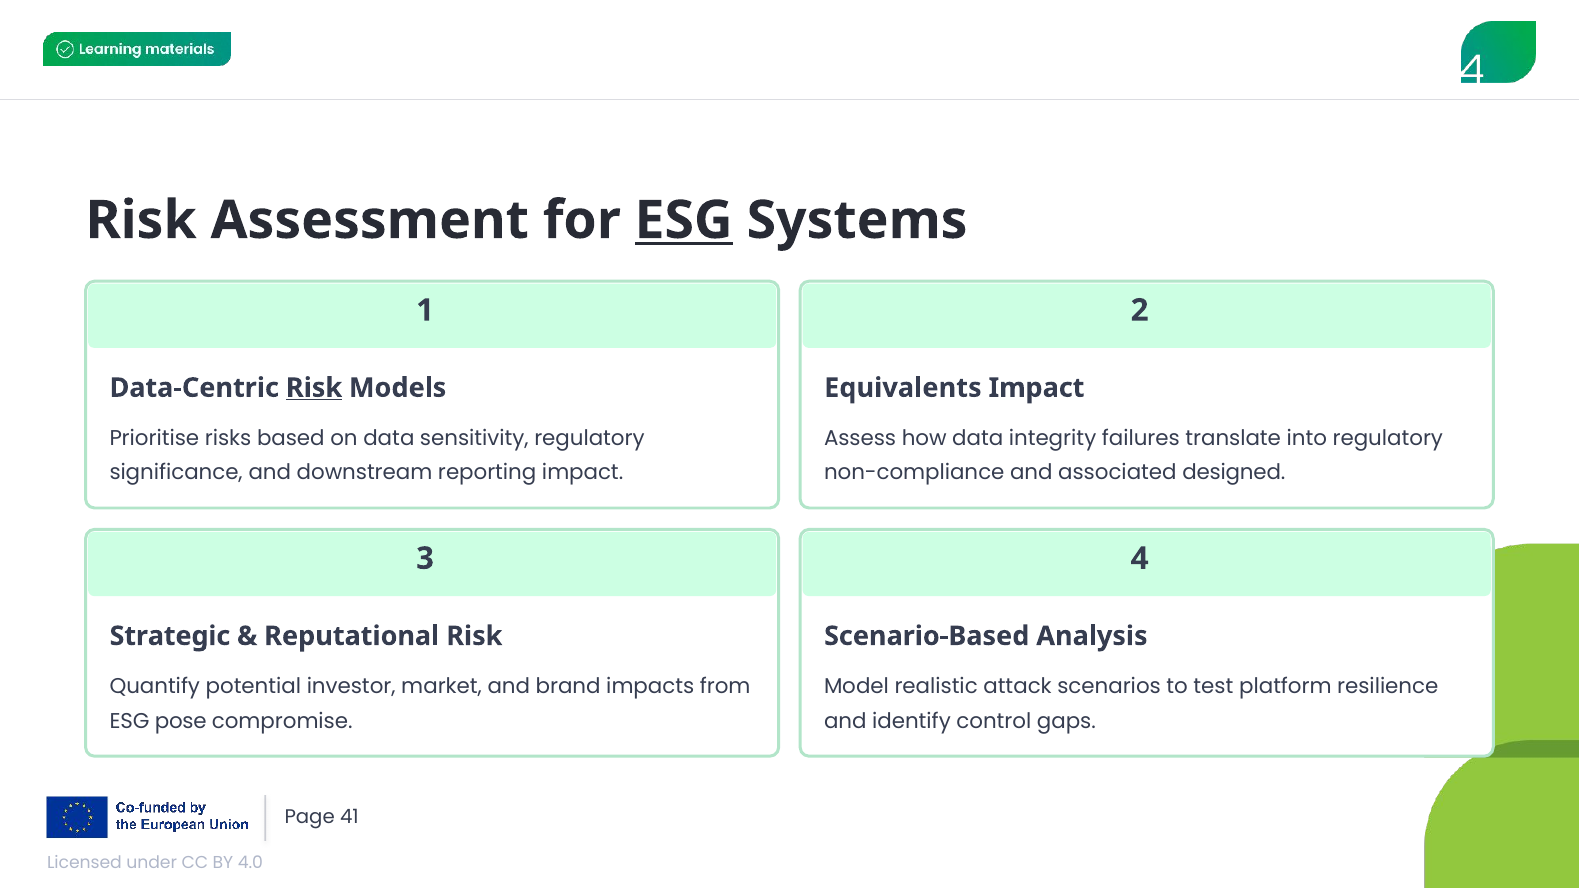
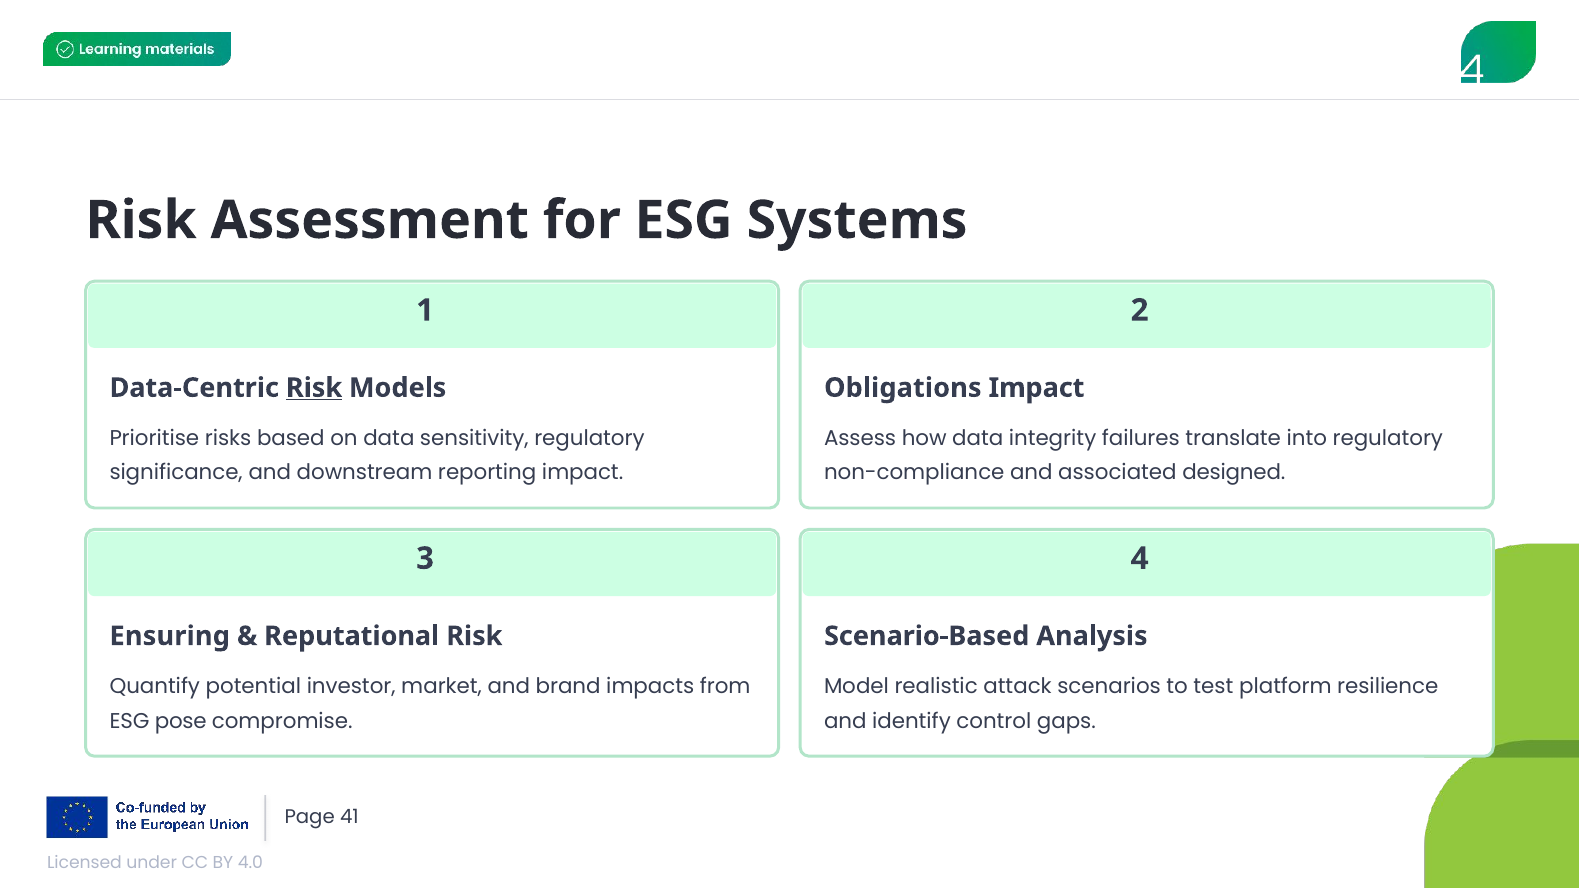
ESG underline: present -> none (684, 220)
Equivalents: Equivalents -> Obligations (903, 388)
Strategic: Strategic -> Ensuring (170, 636)
